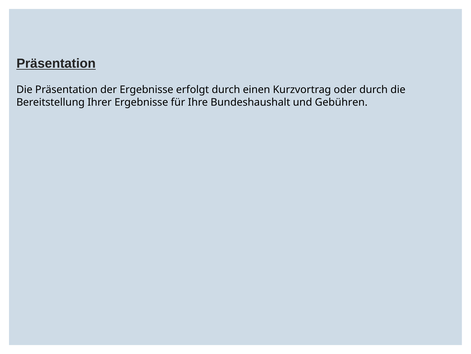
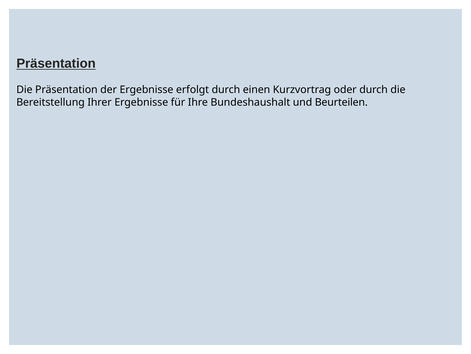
Gebühren: Gebühren -> Beurteilen (341, 102)
